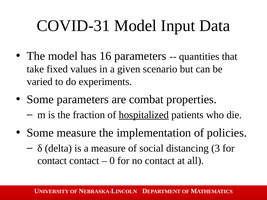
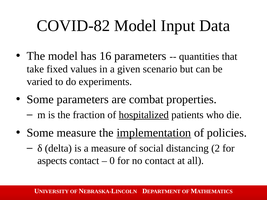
COVID-31: COVID-31 -> COVID-82 (73, 26)
implementation underline: none -> present (154, 133)
3: 3 -> 2 (216, 148)
contact: contact -> aspects (52, 161)
